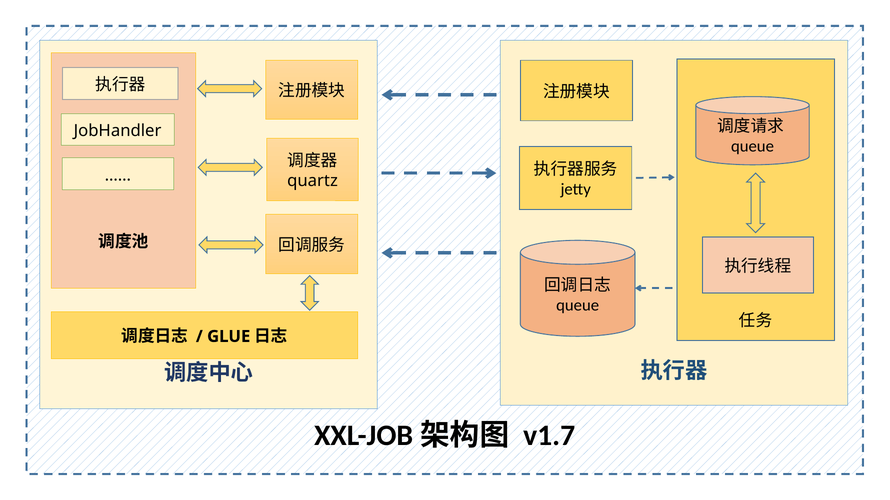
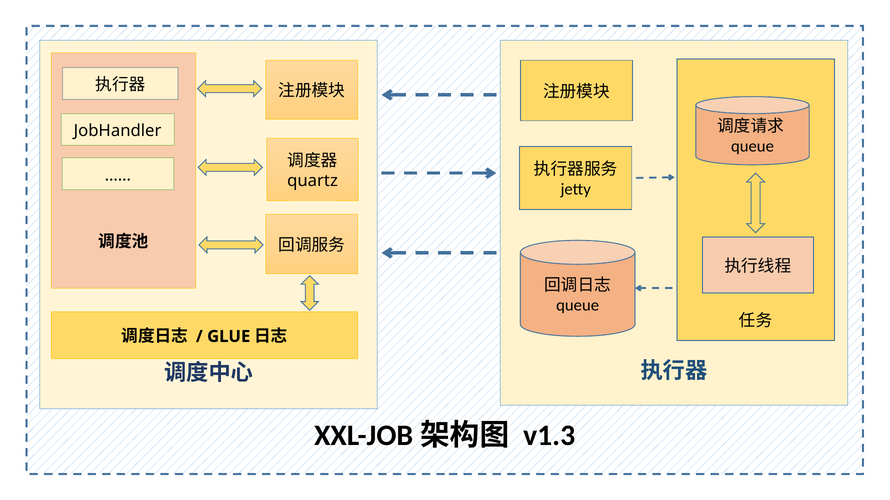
v1.7: v1.7 -> v1.3 (549, 436)
